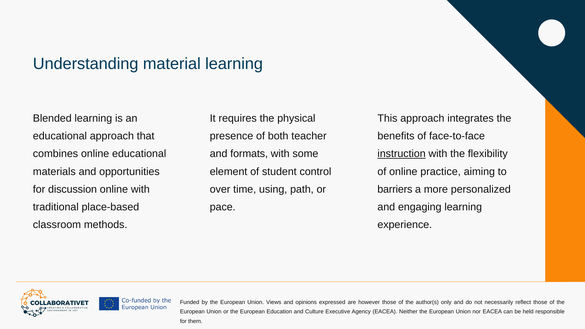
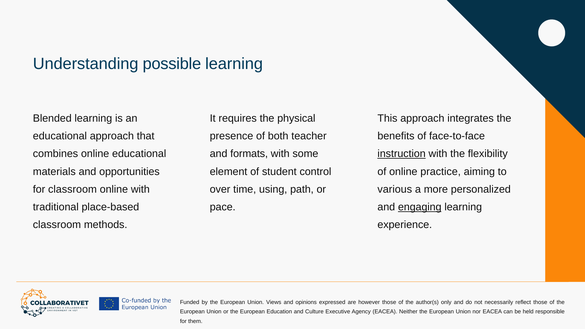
material: material -> possible (172, 64)
for discussion: discussion -> classroom (72, 189)
barriers: barriers -> various (395, 189)
engaging underline: none -> present (420, 207)
